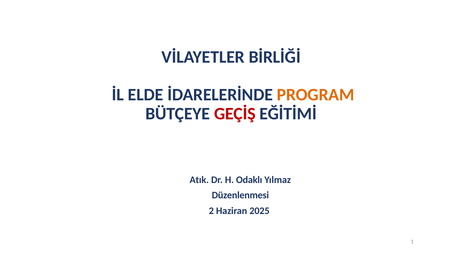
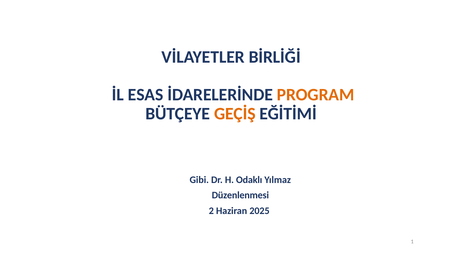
ELDE: ELDE -> ESAS (146, 95)
GEÇİŞ colour: red -> orange (235, 113)
Atık: Atık -> Gibi (199, 180)
